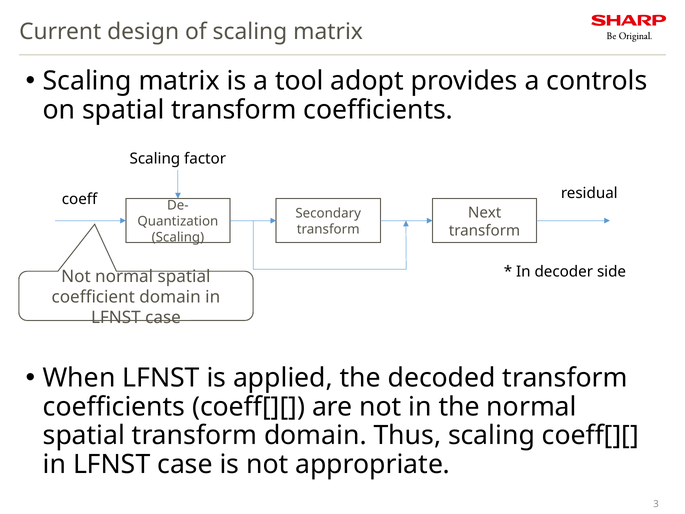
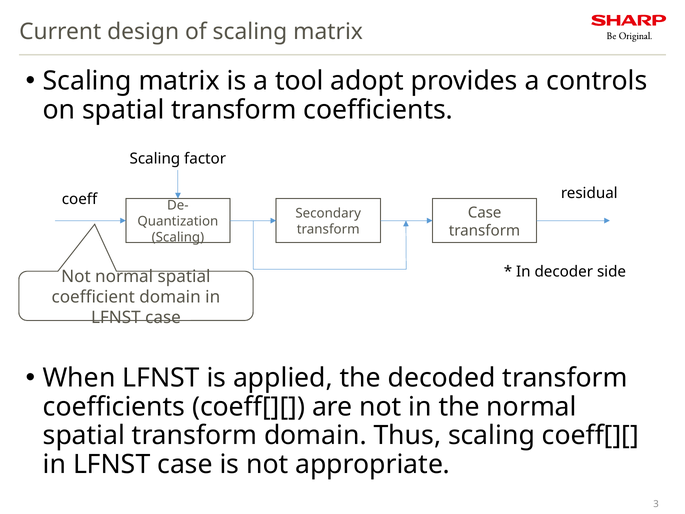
Next: Next -> Case (485, 212)
